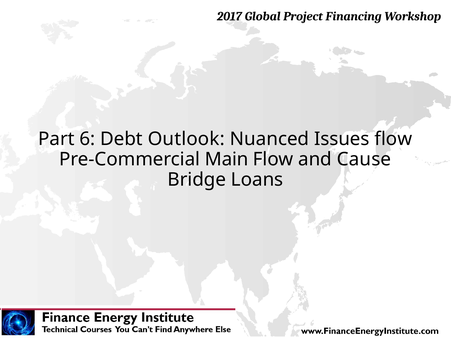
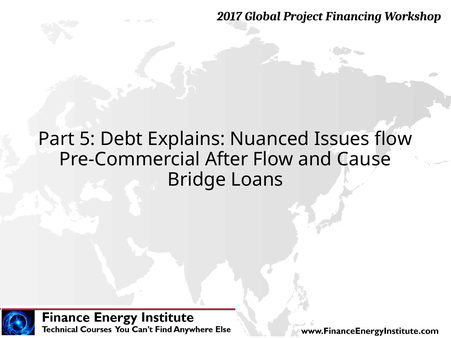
6: 6 -> 5 (87, 139)
Outlook: Outlook -> Explains (186, 139)
Main: Main -> After (227, 159)
